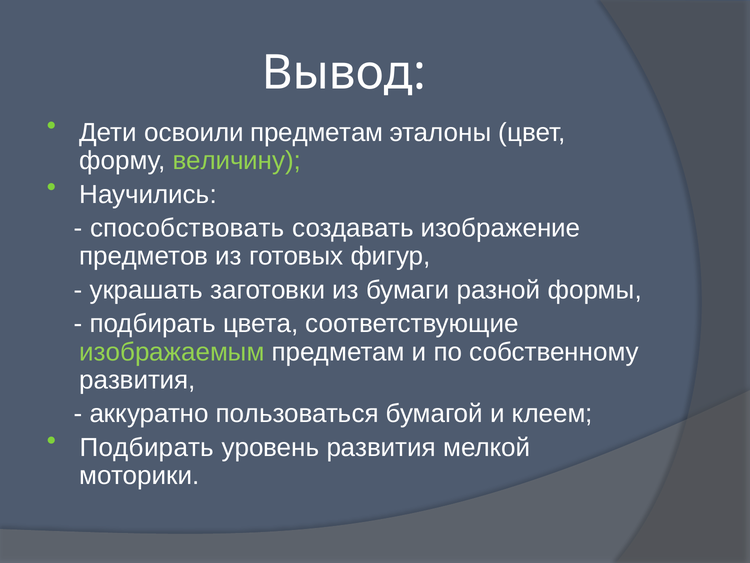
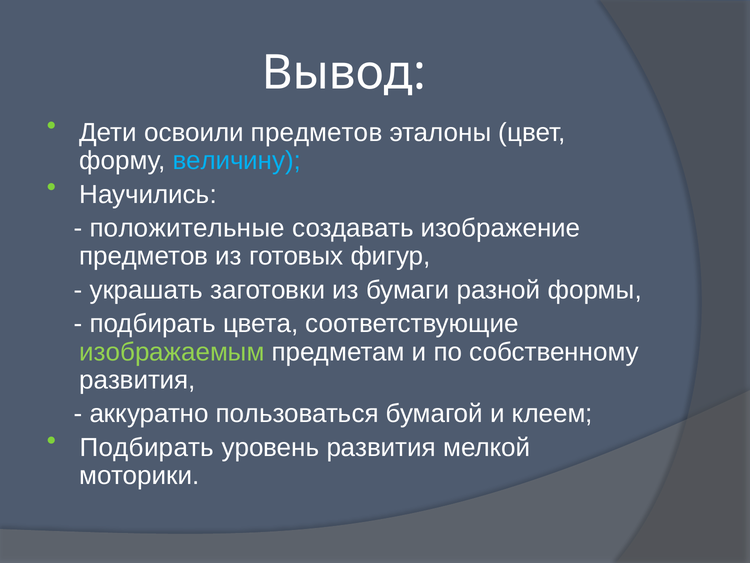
освоили предметам: предметам -> предметов (317, 132)
величину colour: light green -> light blue (237, 161)
способствовать: способствовать -> положительные (187, 228)
